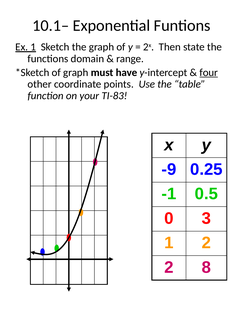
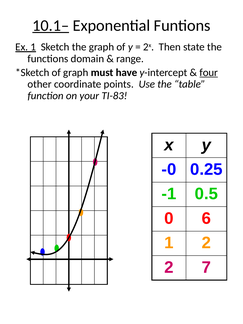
10.1– underline: none -> present (51, 26)
-9: -9 -> -0 (169, 169)
3: 3 -> 6 (206, 218)
8: 8 -> 7 (206, 267)
